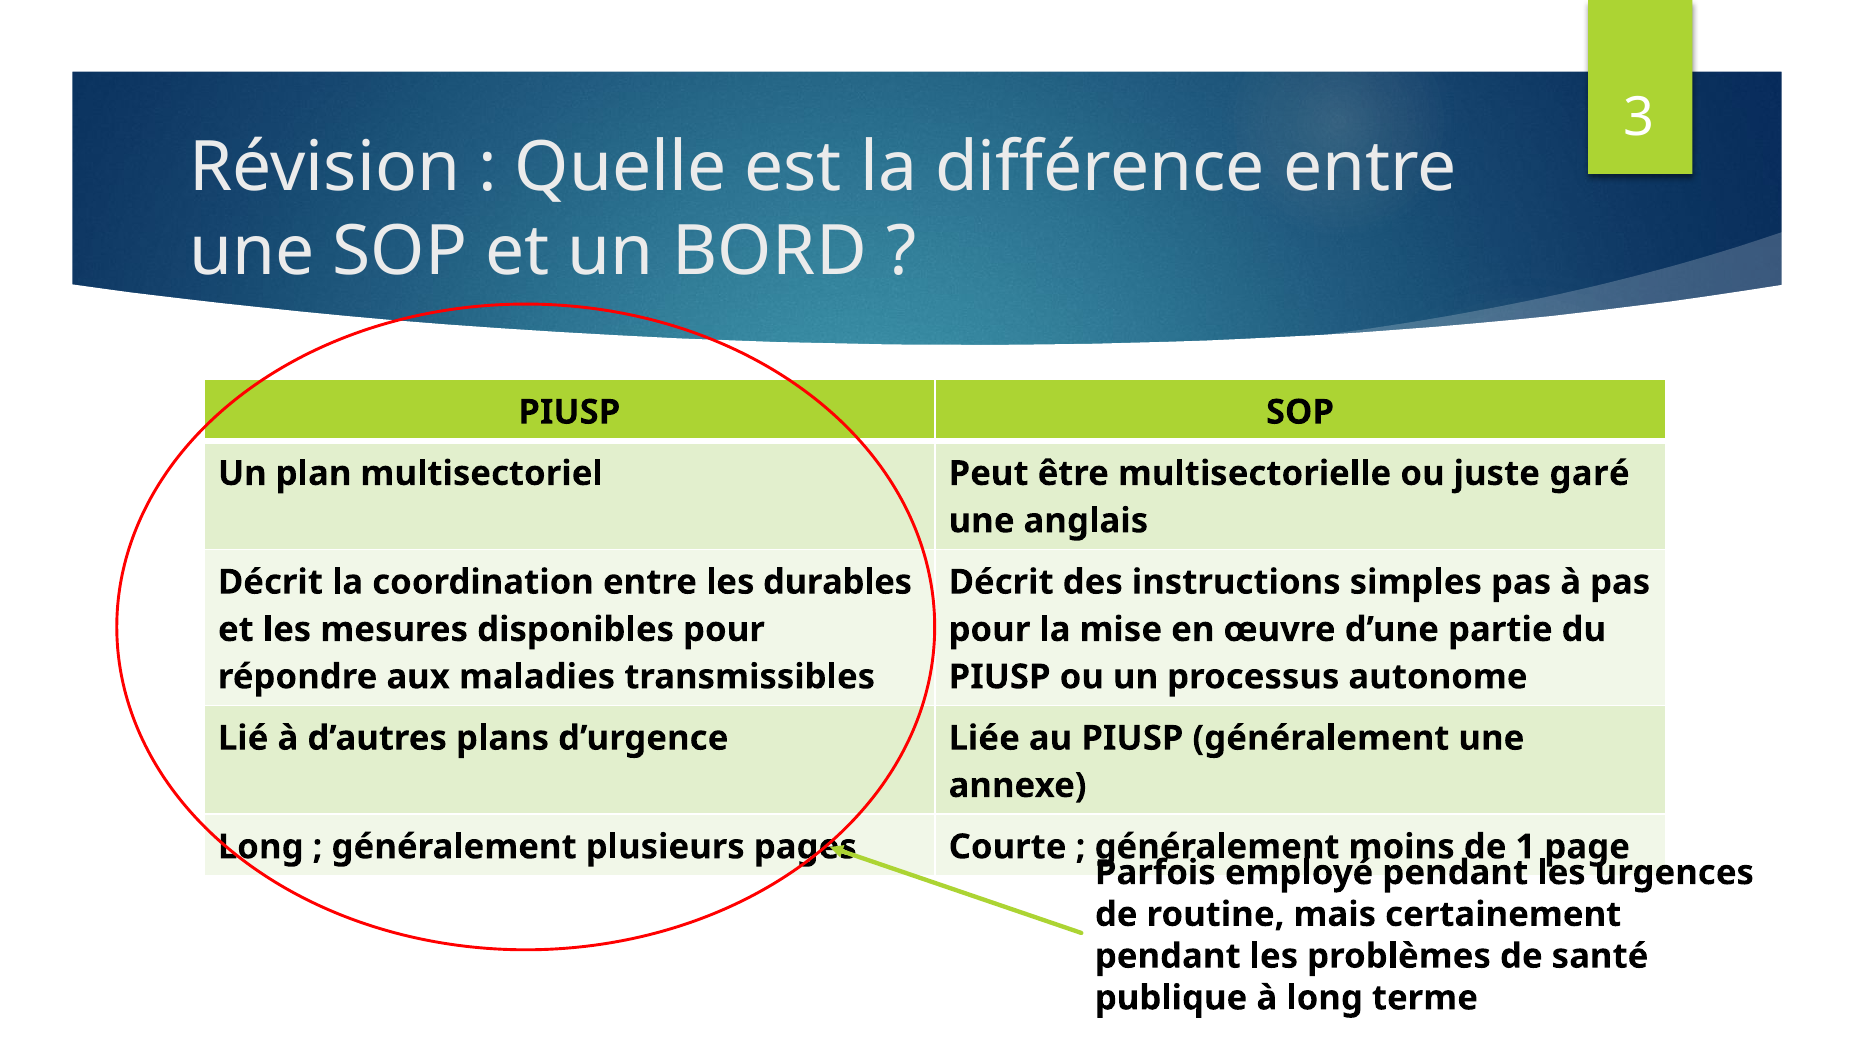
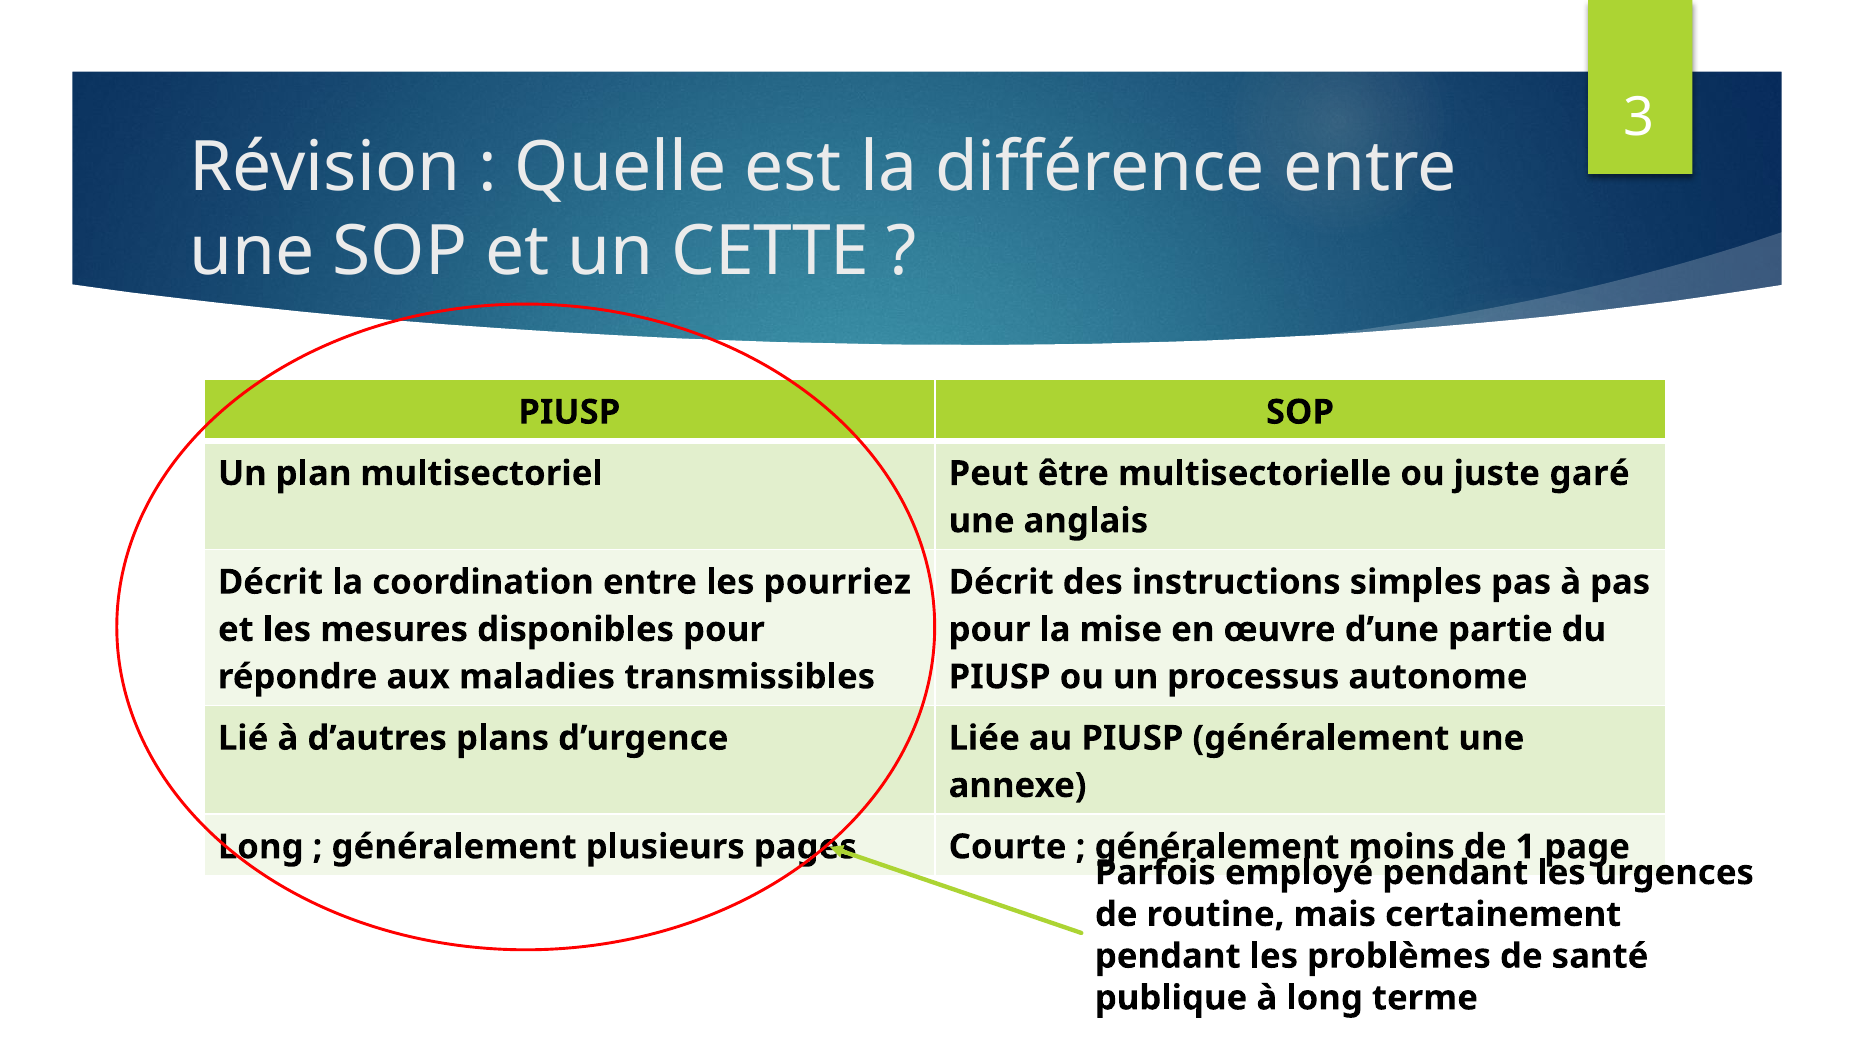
BORD: BORD -> CETTE (770, 251)
durables: durables -> pourriez (837, 582)
